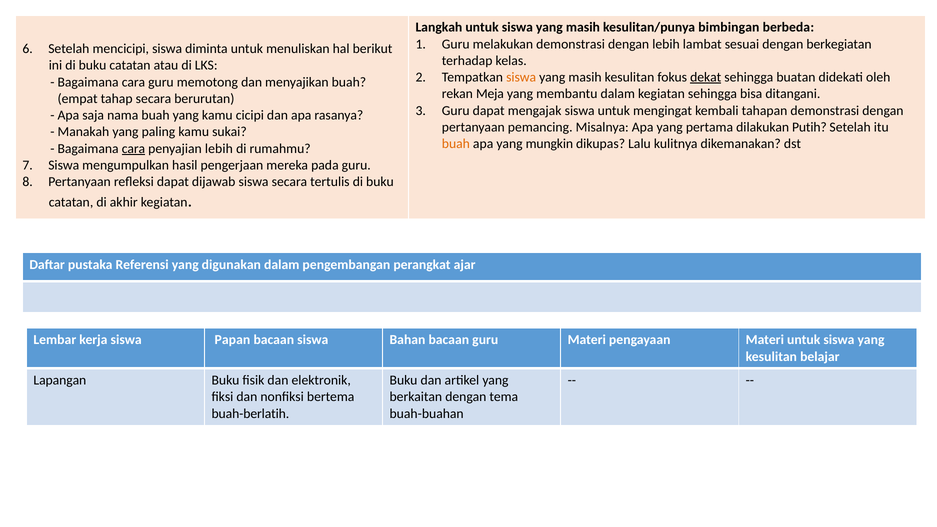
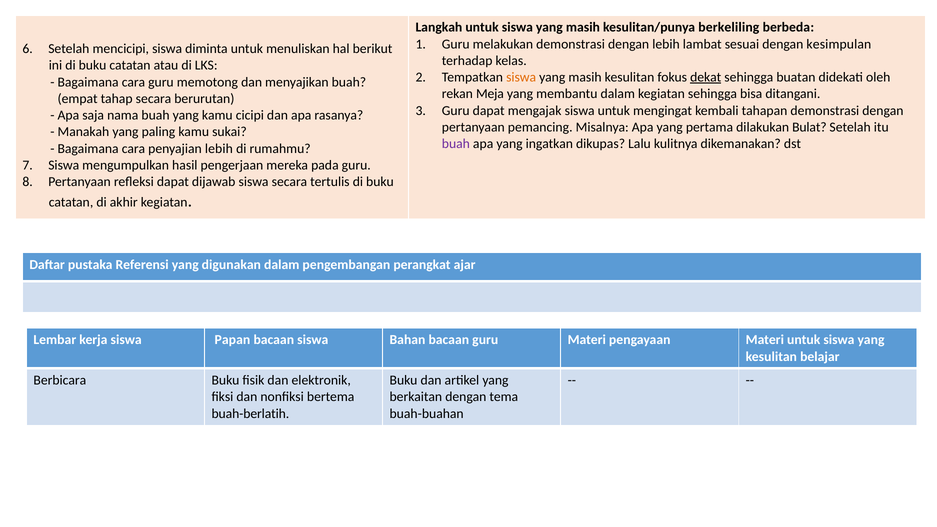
bimbingan: bimbingan -> berkeliling (729, 27)
berkegiatan: berkegiatan -> kesimpulan (839, 44)
Putih: Putih -> Bulat (809, 127)
buah colour: orange -> purple (456, 144)
mungkin: mungkin -> ingatkan (549, 144)
cara underline: present -> none (133, 149)
Lapangan: Lapangan -> Berbicara (60, 380)
